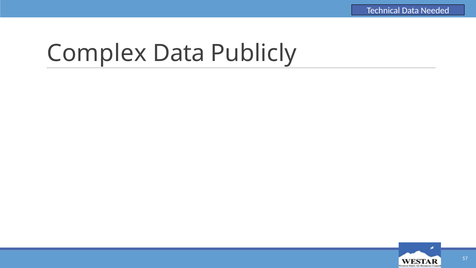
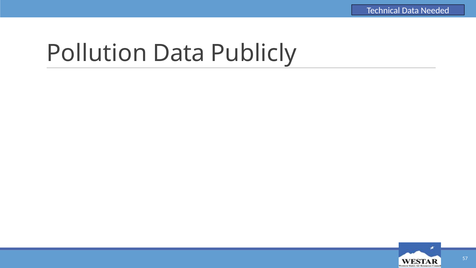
Complex: Complex -> Pollution (97, 53)
